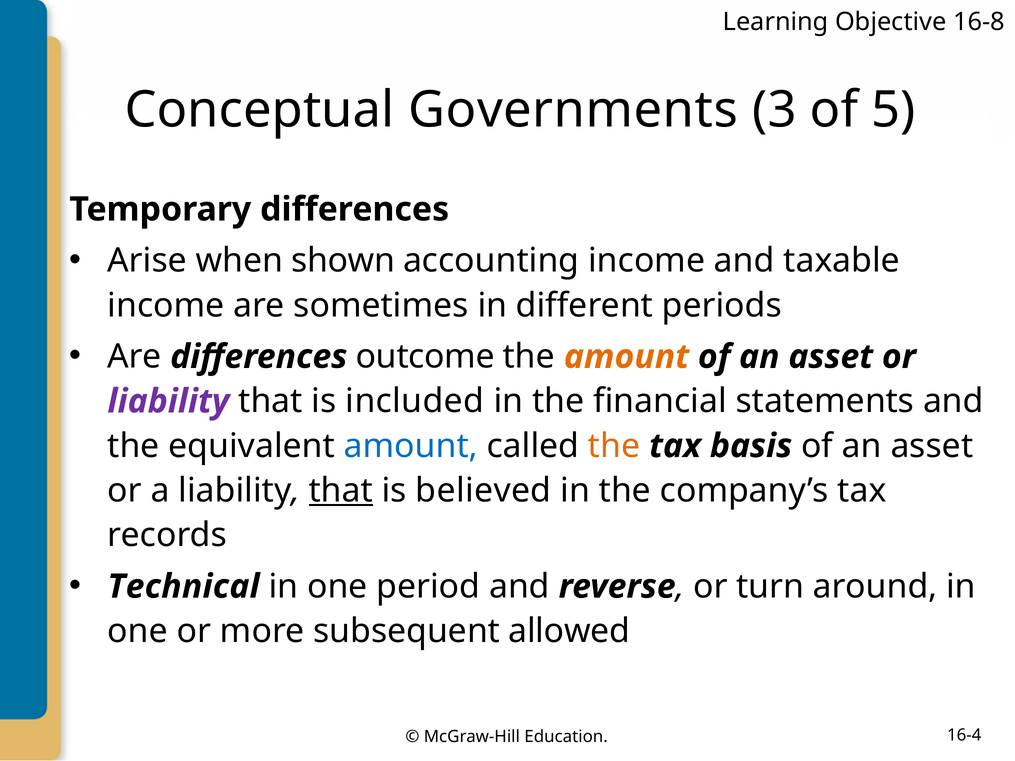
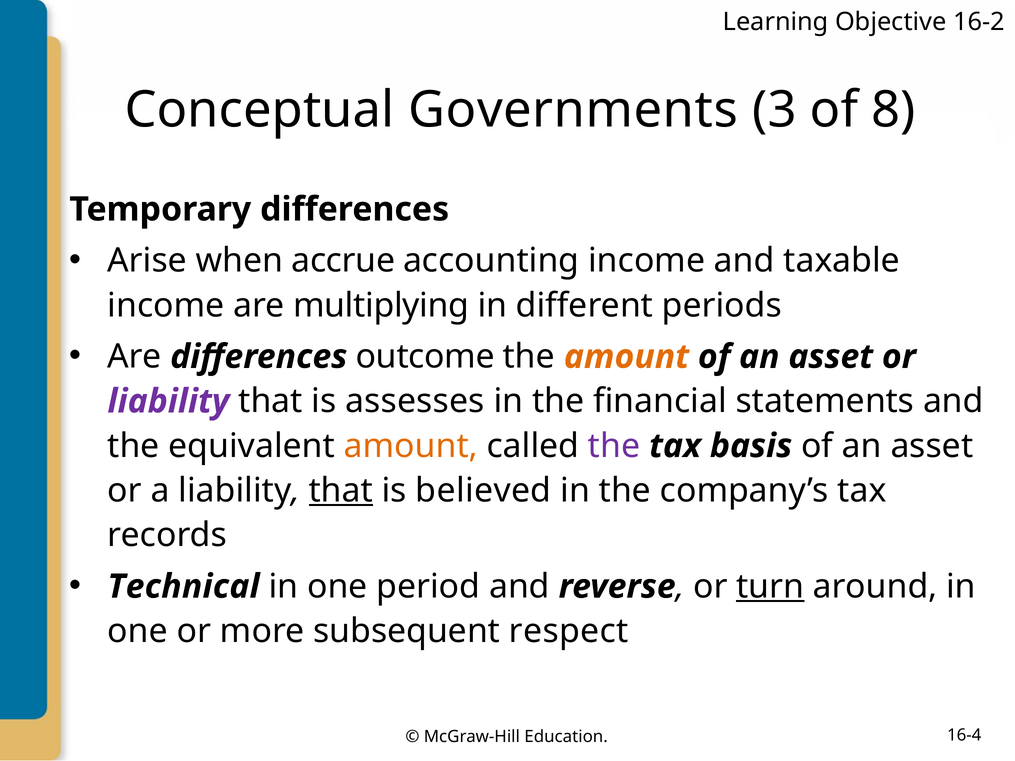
16-8: 16-8 -> 16-2 (979, 22)
5: 5 -> 8 (893, 110)
shown: shown -> accrue (343, 261)
sometimes: sometimes -> multiplying (381, 305)
included: included -> assesses (415, 401)
amount colour: blue -> orange (411, 446)
the colour: orange -> purple (614, 446)
turn underline: none -> present (770, 587)
allowed: allowed -> respect (569, 631)
